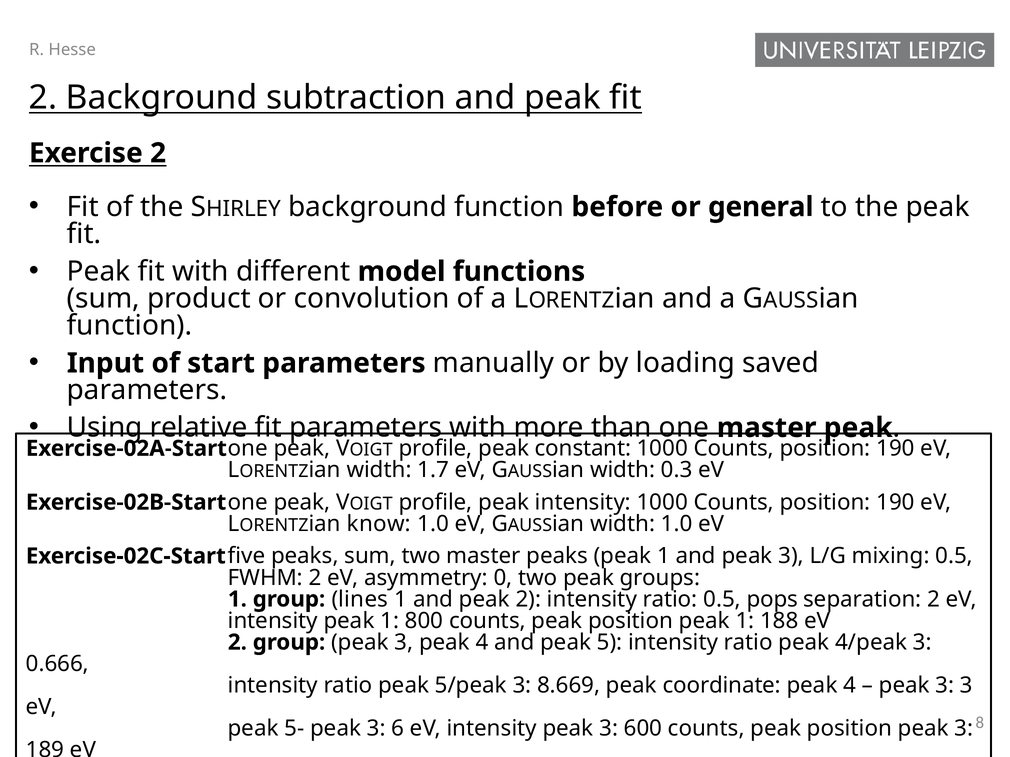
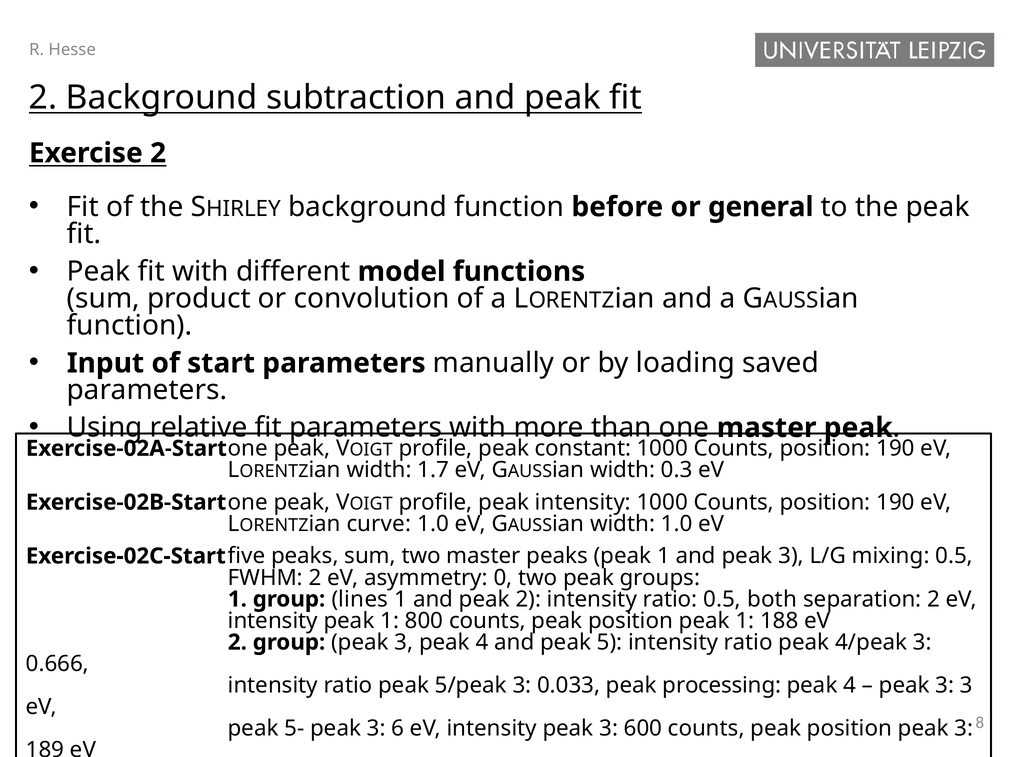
know: know -> curve (379, 524)
pops: pops -> both (772, 600)
8.669: 8.669 -> 0.033 (569, 686)
coordinate: coordinate -> processing (722, 686)
